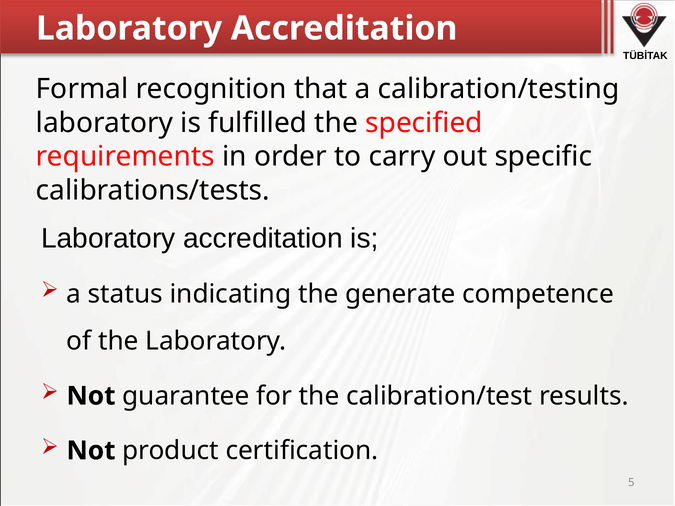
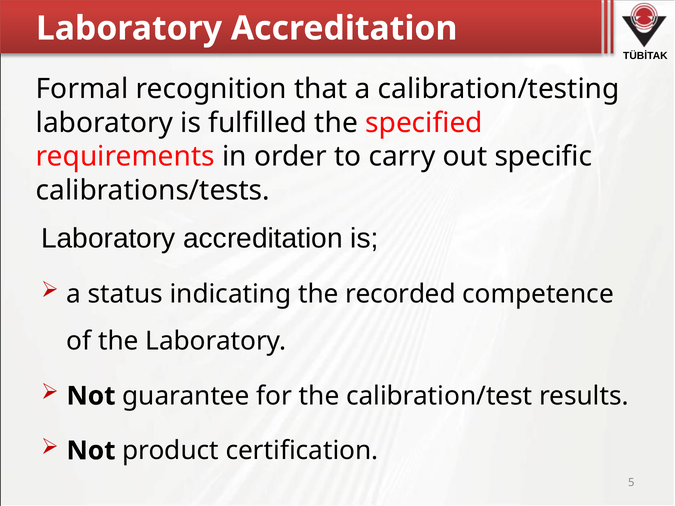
generate: generate -> recorded (401, 294)
